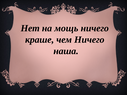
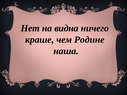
мощь: мощь -> видна (66, 28)
чем Ничего: Ничего -> Родине (89, 40)
